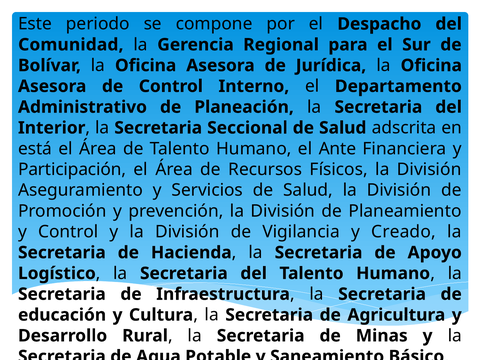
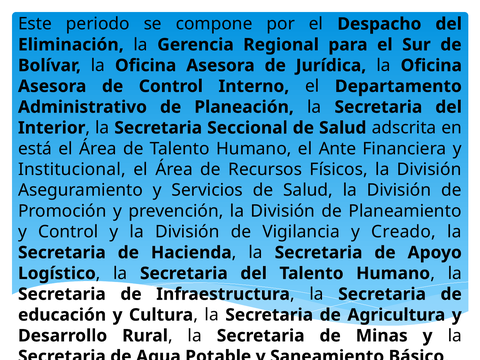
Comunidad: Comunidad -> Eliminación (71, 45)
Participación: Participación -> Institucional (72, 169)
